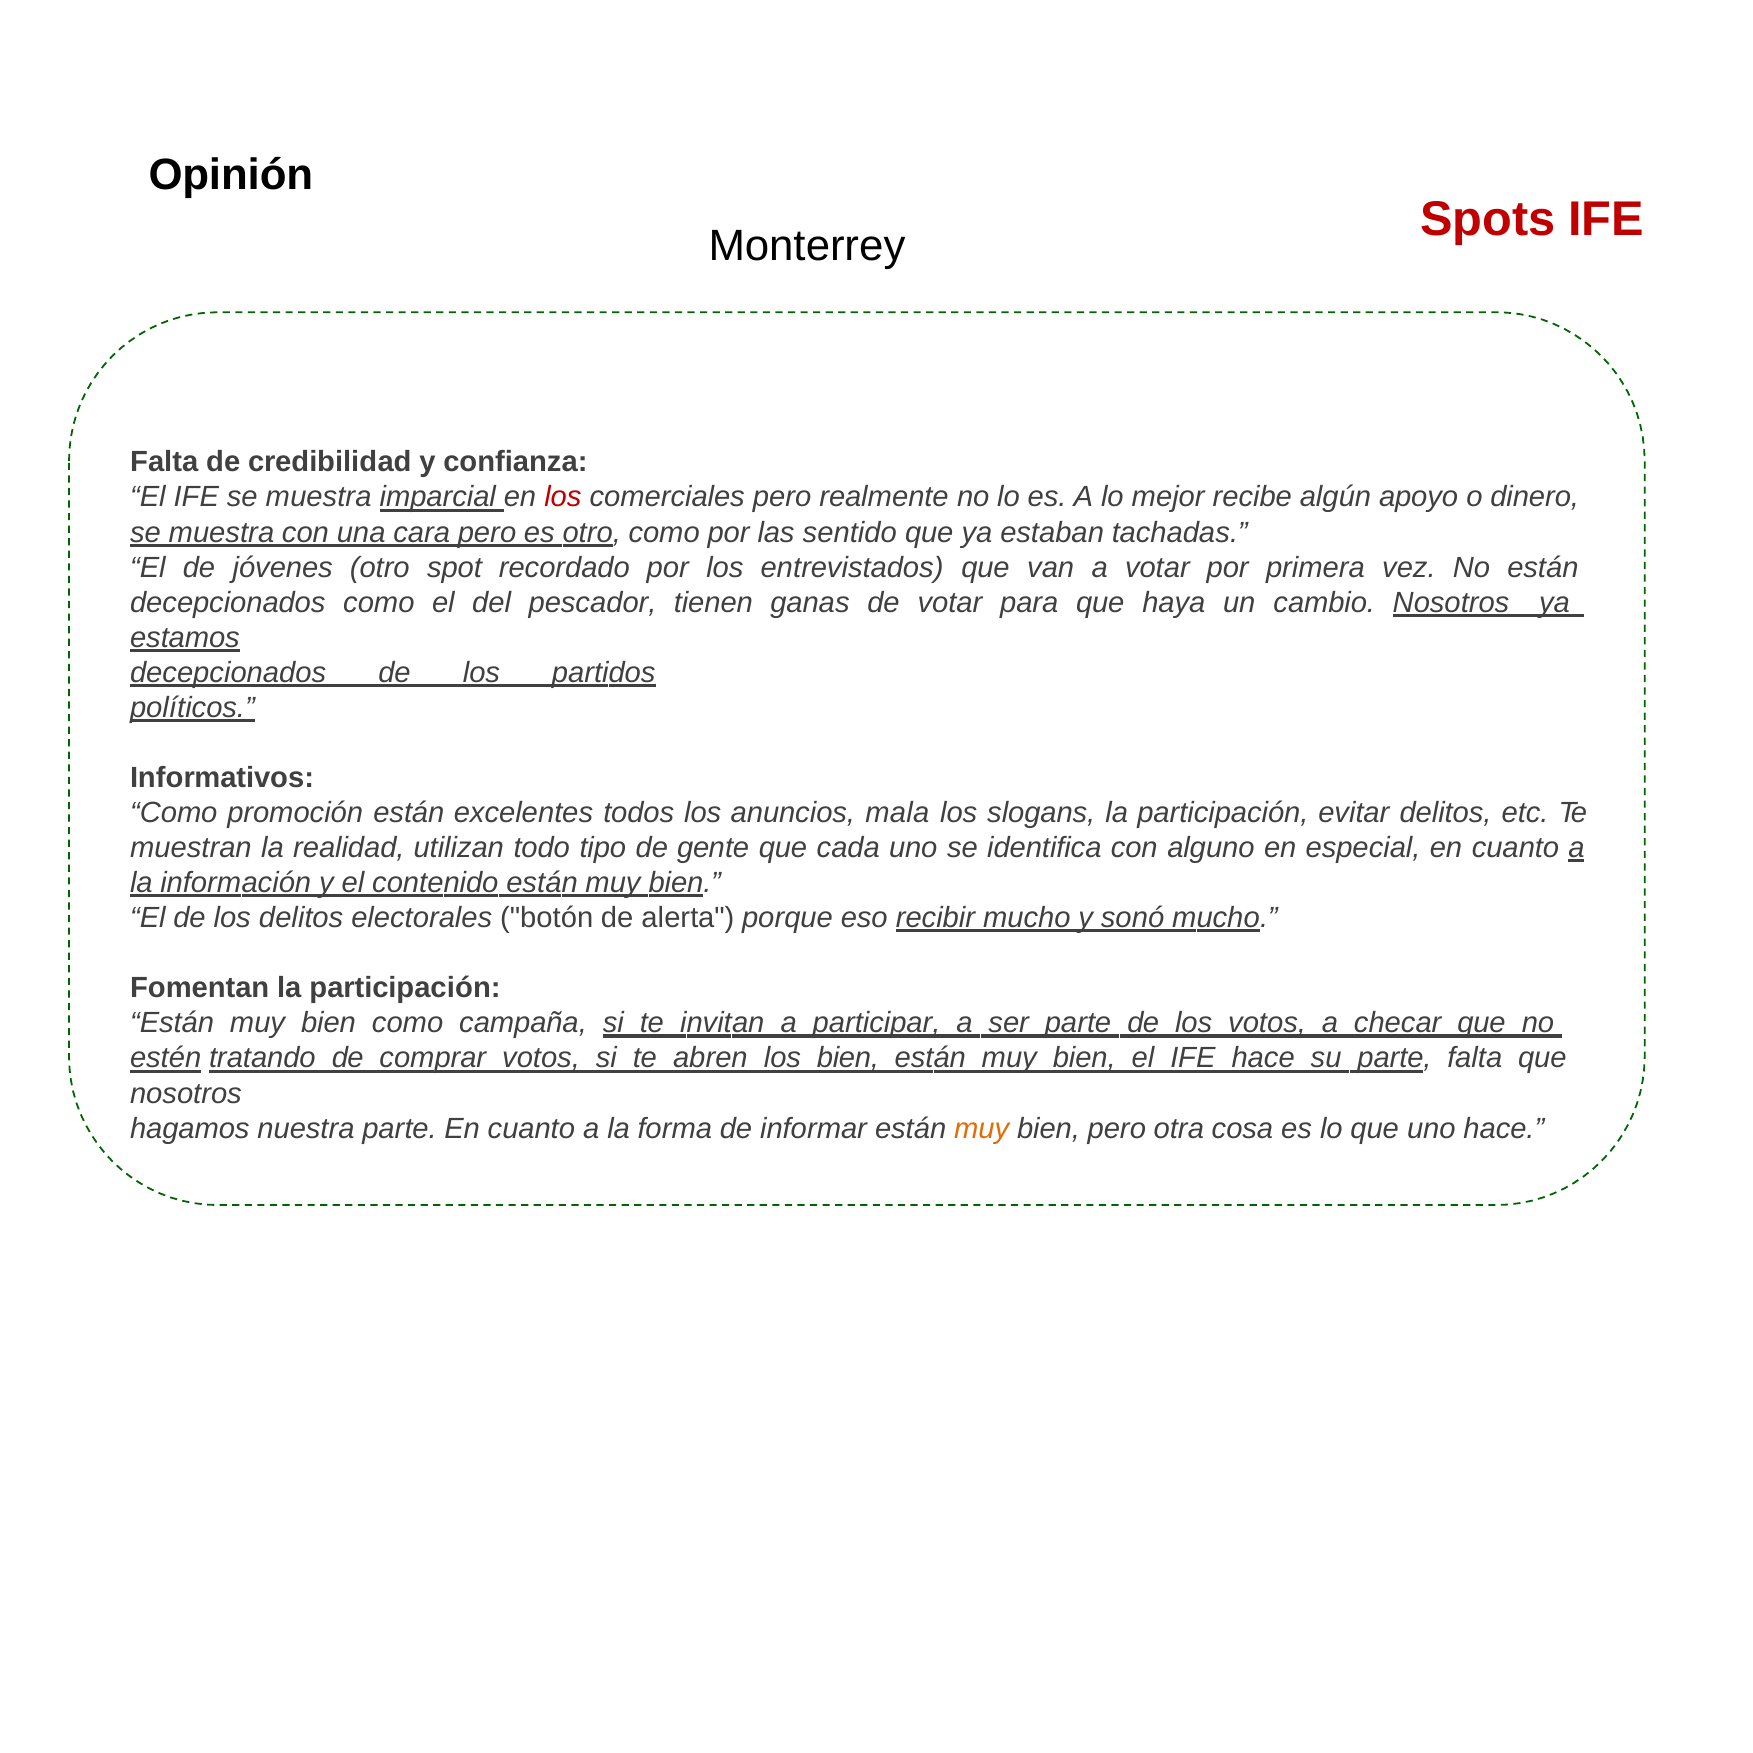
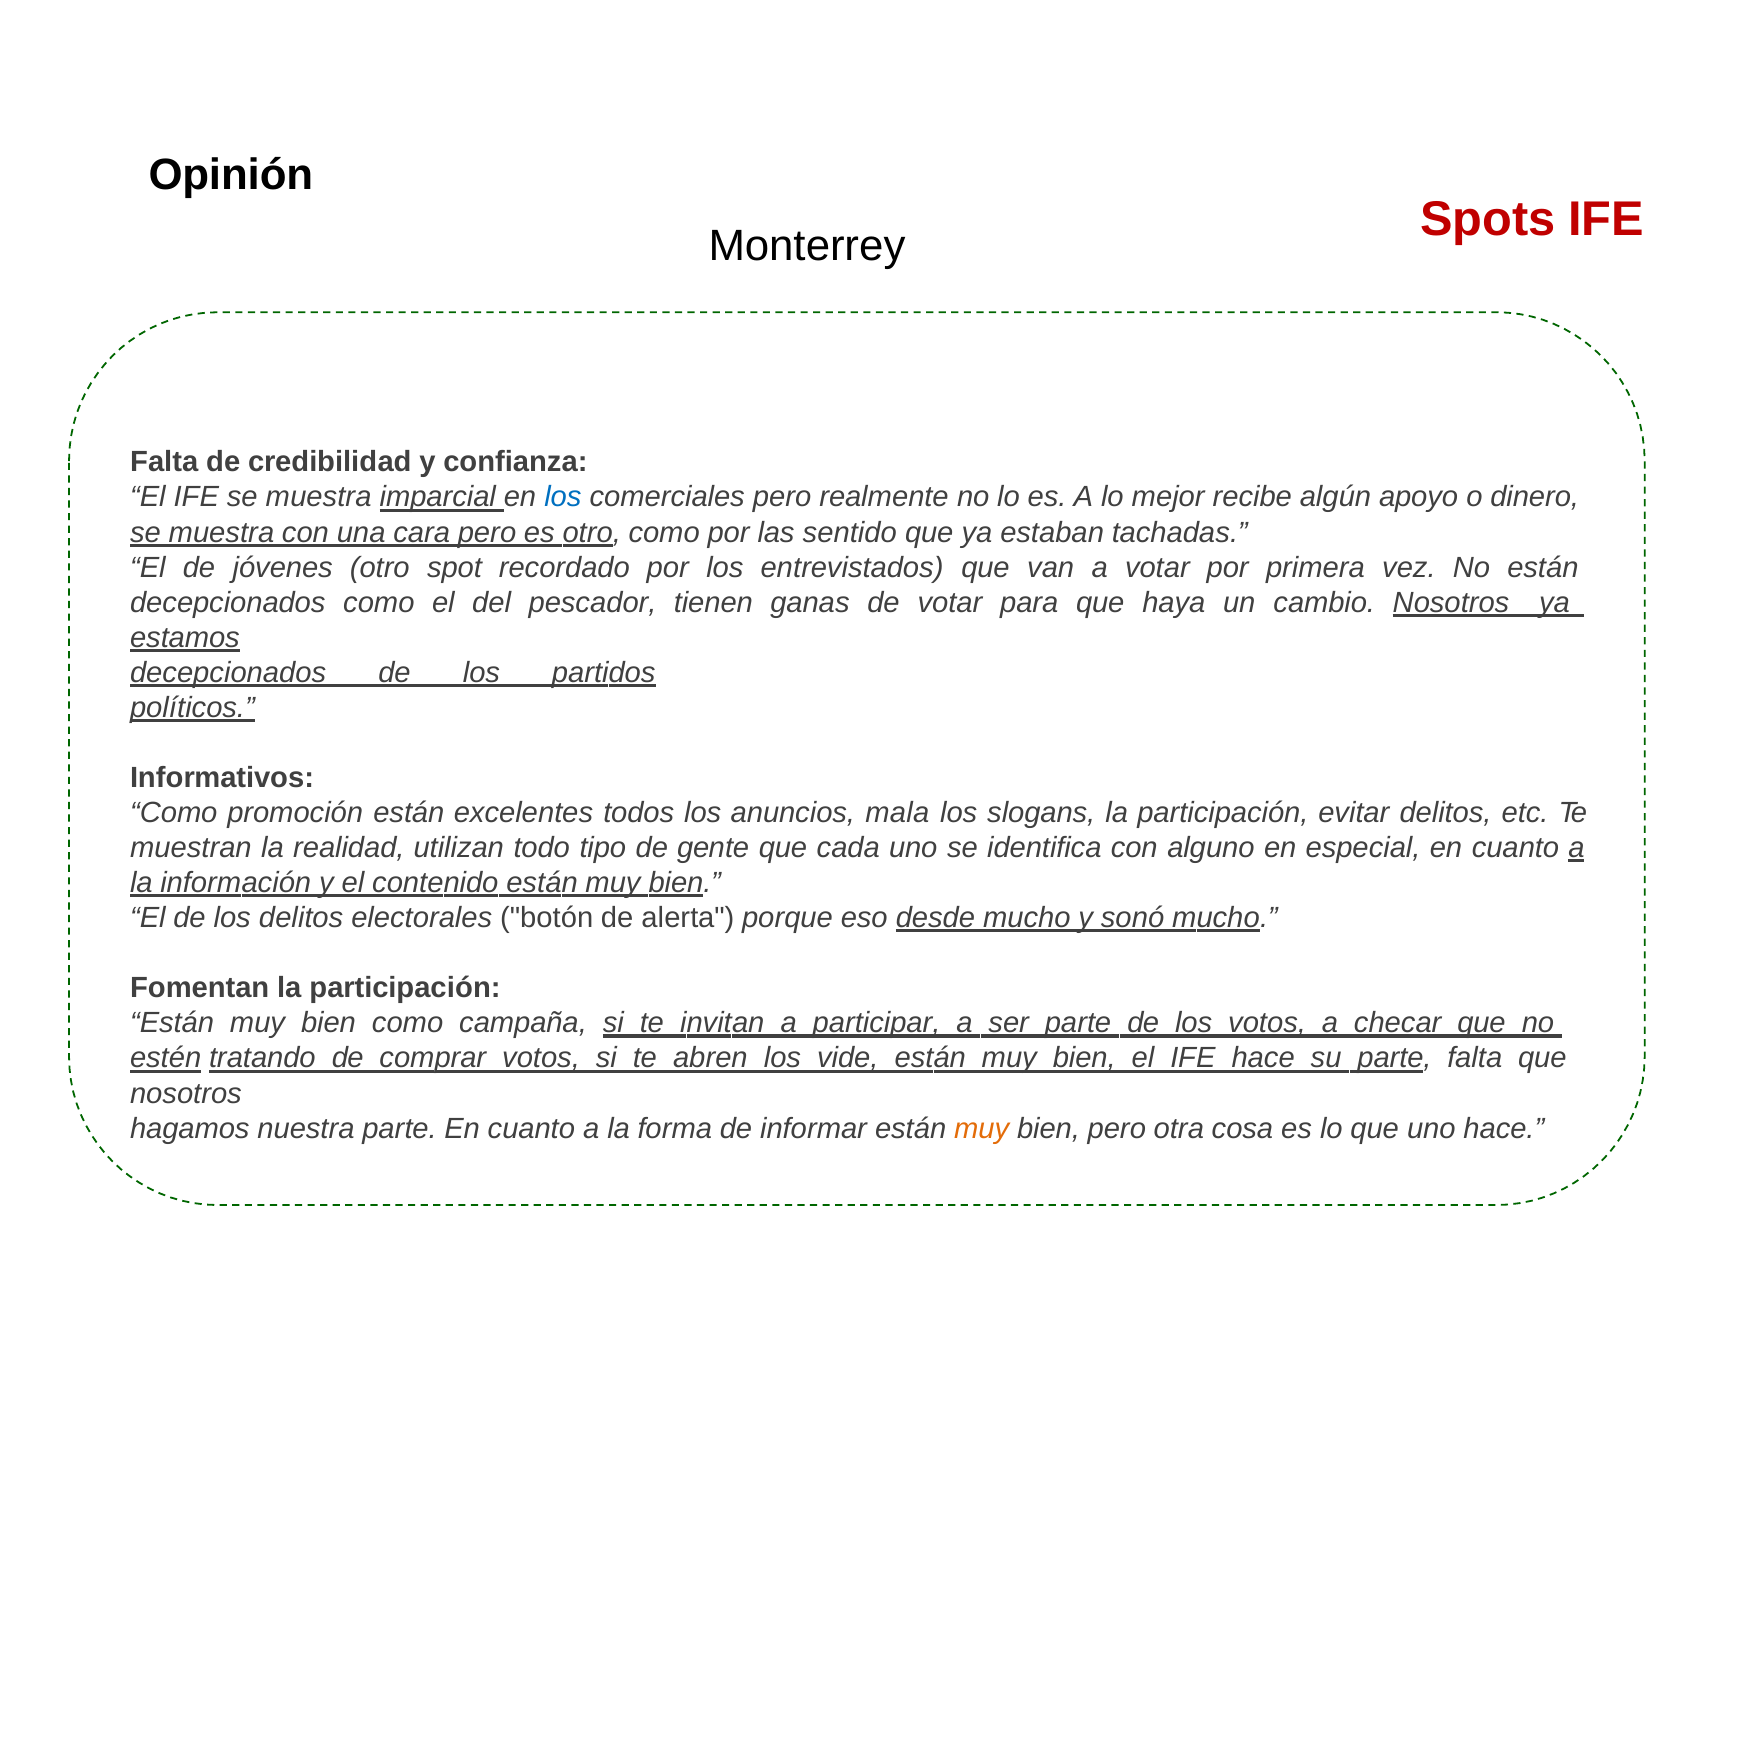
los colour: red -> blue (563, 497)
recibir: recibir -> desde (935, 918)
los bien: bien -> vide (848, 1058)
